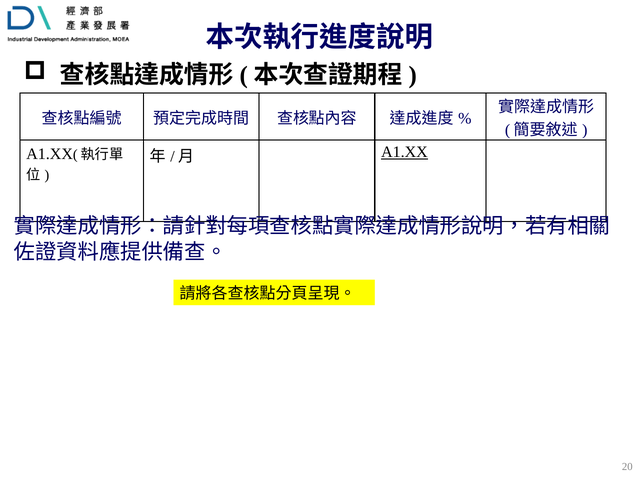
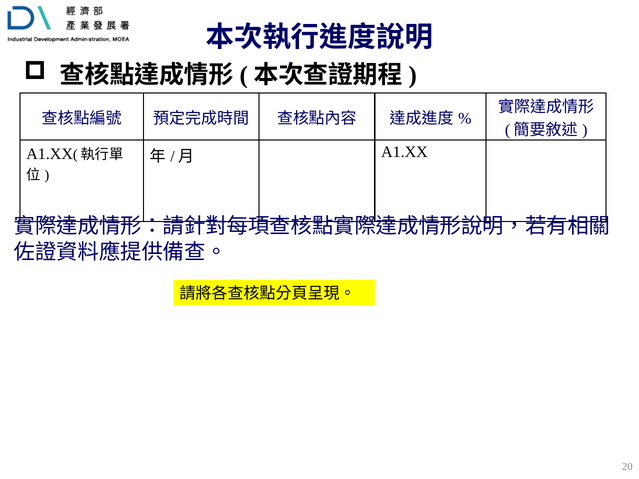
A1.XX underline: present -> none (404, 152)
